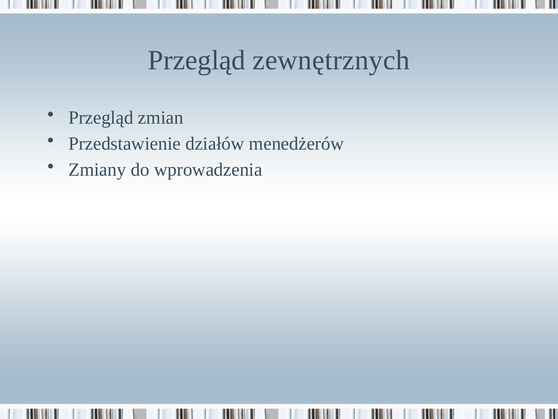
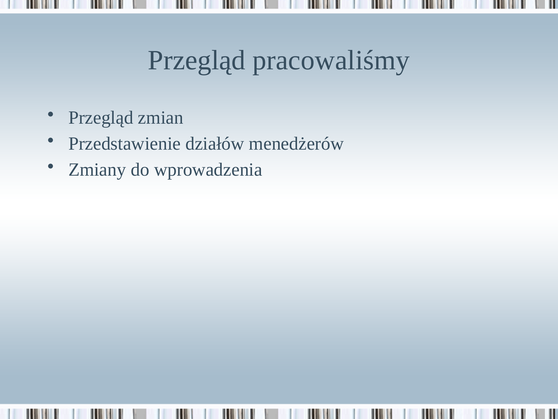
zewnętrznych: zewnętrznych -> pracowaliśmy (331, 60)
